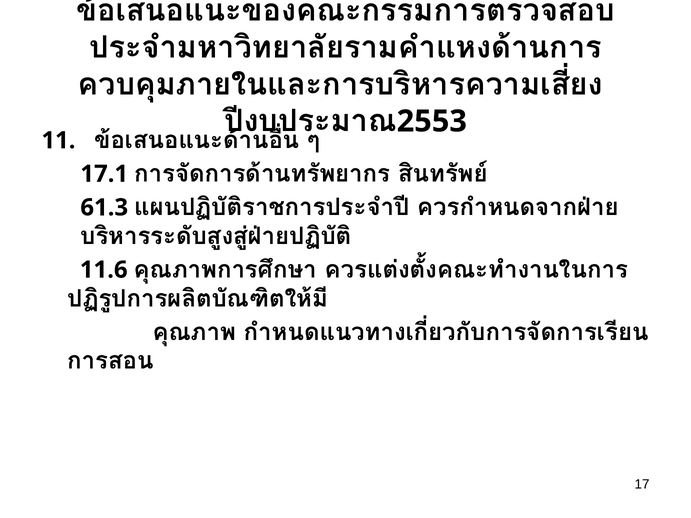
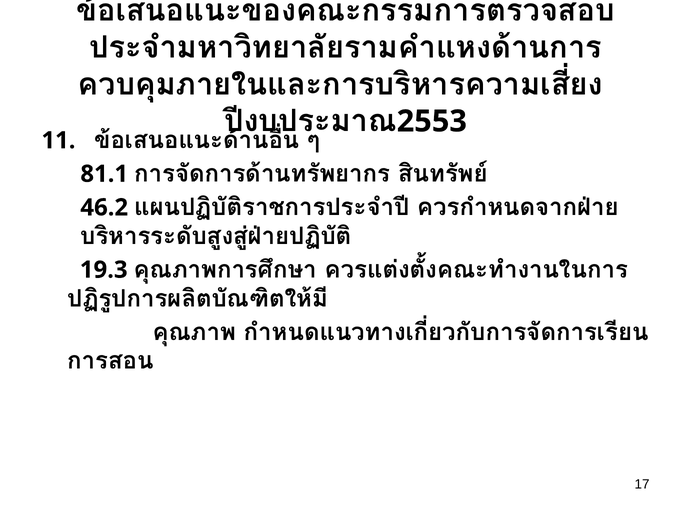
17.1: 17.1 -> 81.1 (104, 174)
61.3: 61.3 -> 46.2 (104, 208)
11.6: 11.6 -> 19.3 (104, 270)
